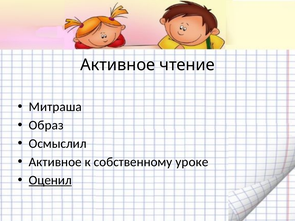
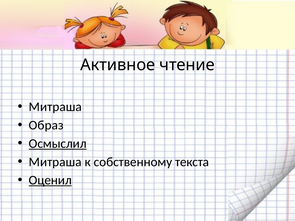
Осмыслил underline: none -> present (58, 144)
Активное: Активное -> Митраша (55, 162)
уроке: уроке -> текста (192, 162)
